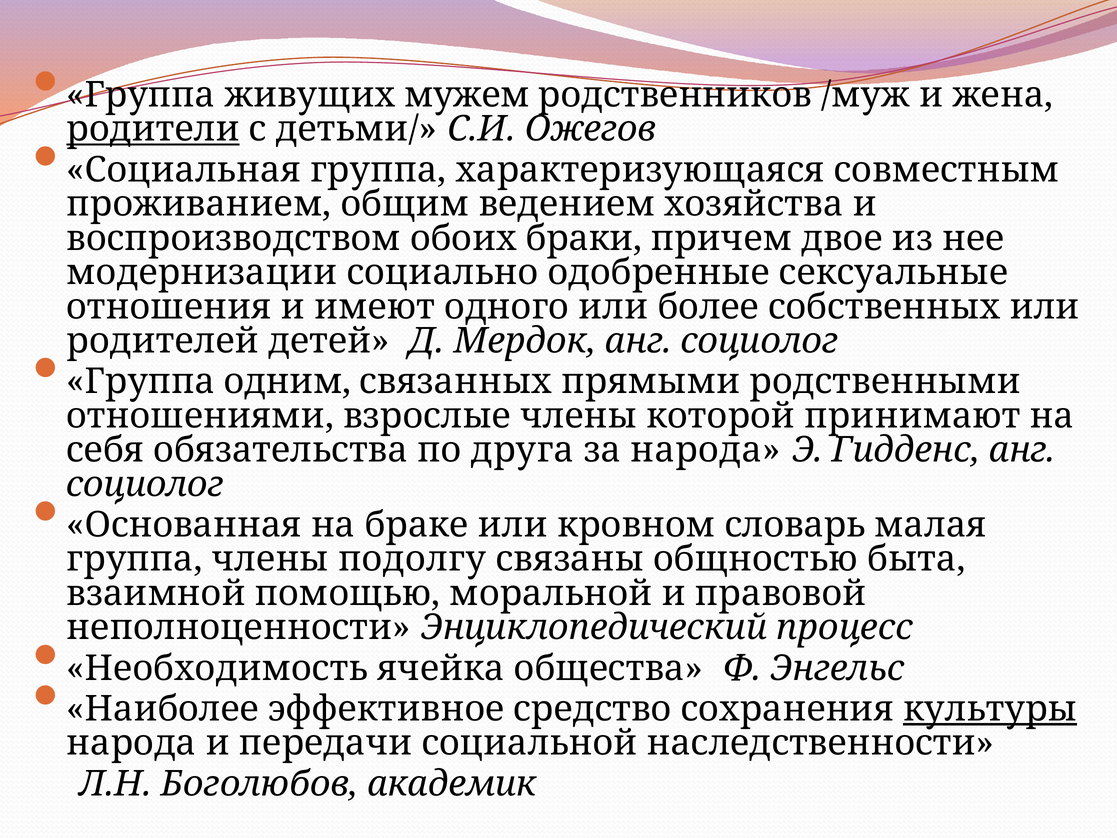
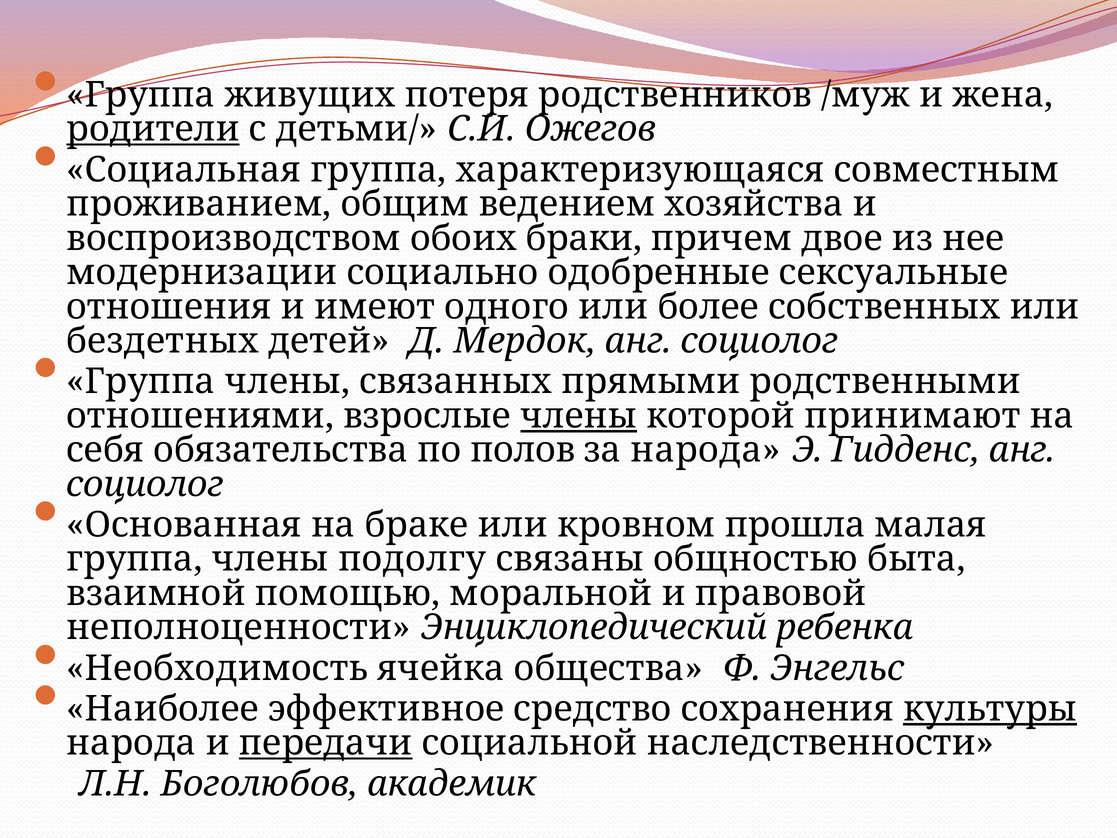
мужем: мужем -> потеря (467, 95)
родителей: родителей -> бездетных (163, 341)
одним: одним -> члены (287, 382)
члены underline: none -> present (579, 416)
друга: друга -> полов (523, 450)
словарь: словарь -> прошла (795, 525)
процесс: процесс -> ребенка (845, 627)
передачи underline: none -> present (326, 743)
